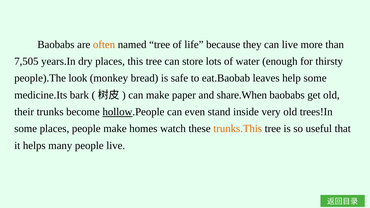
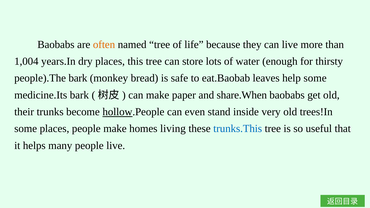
7,505: 7,505 -> 1,004 (26, 61)
people).The look: look -> bark (78, 78)
watch: watch -> living (173, 129)
trunks.This colour: orange -> blue (238, 129)
